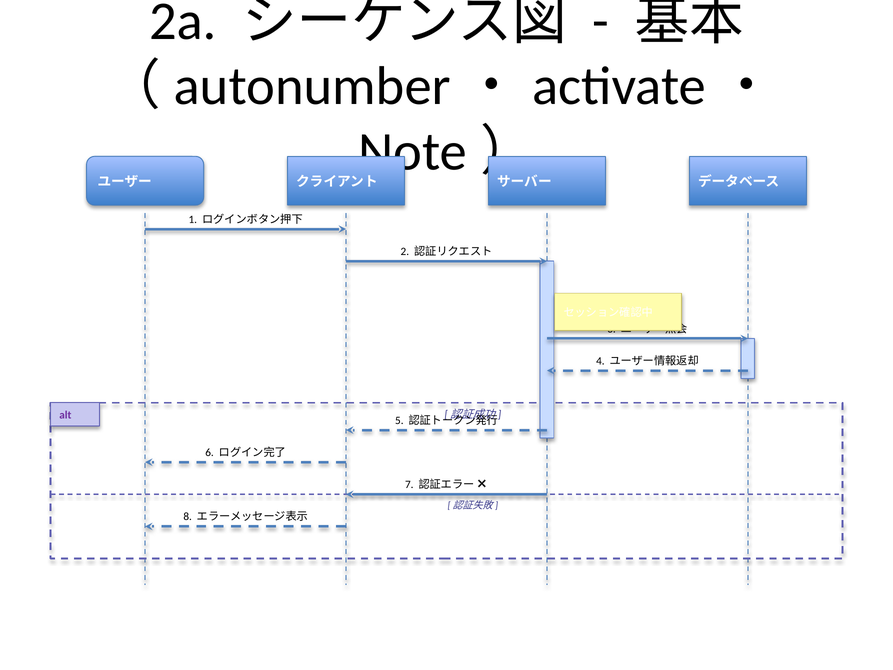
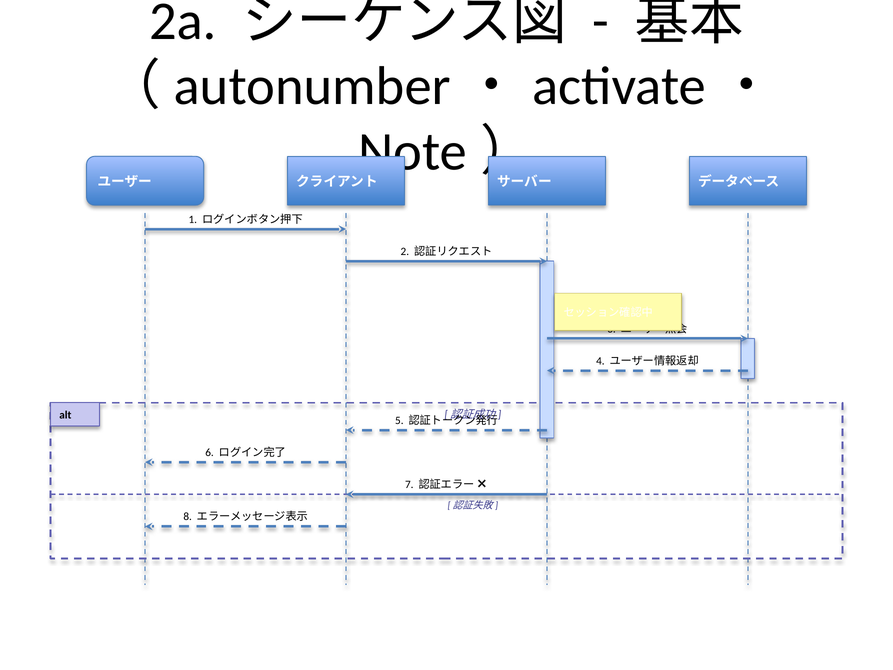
alt colour: purple -> black (65, 415)
